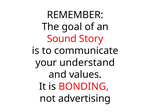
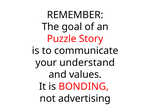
Sound: Sound -> Puzzle (62, 39)
